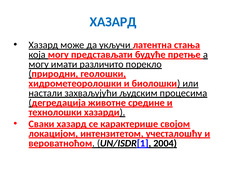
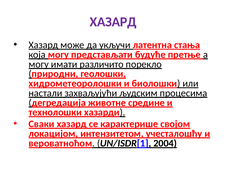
ХАЗАРД colour: blue -> purple (113, 22)
